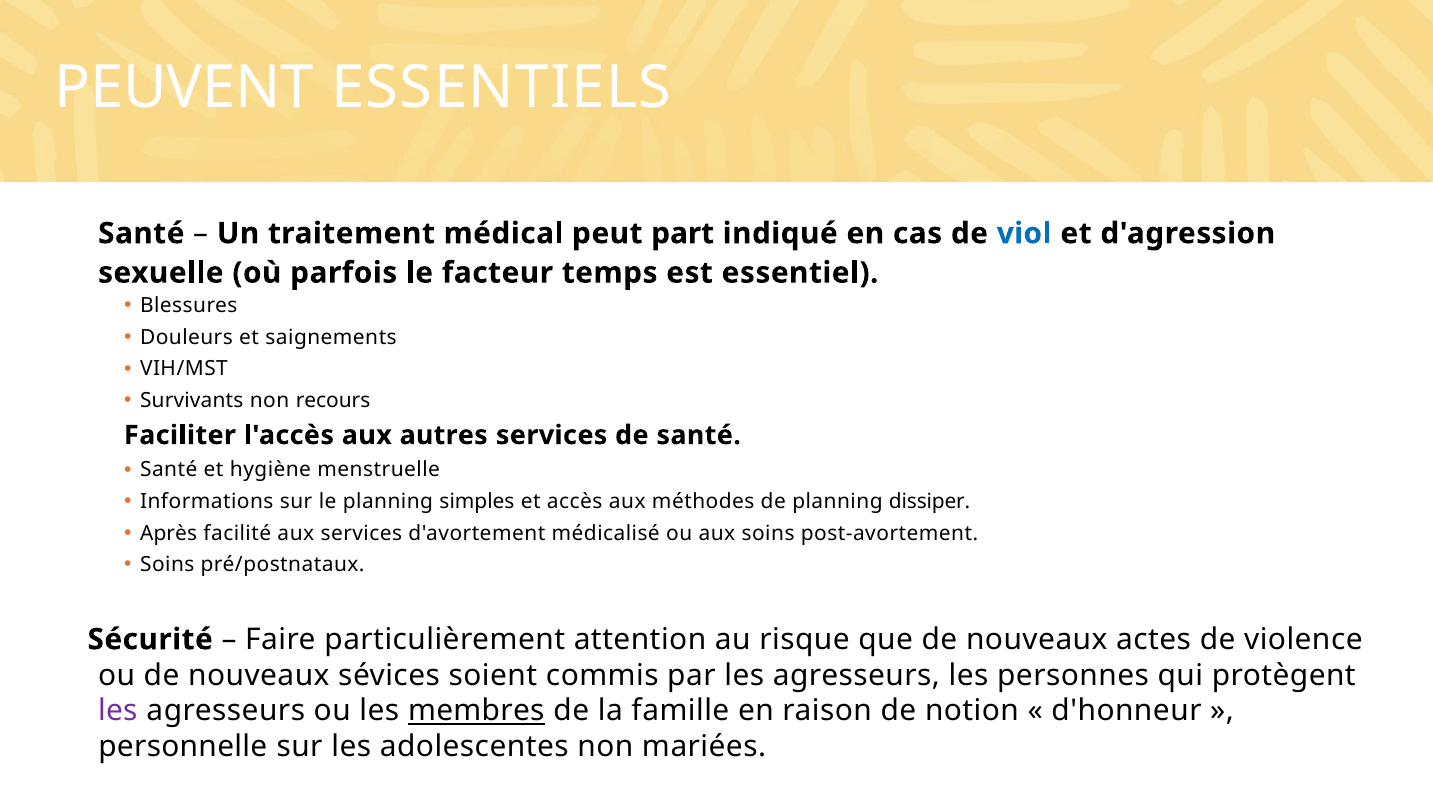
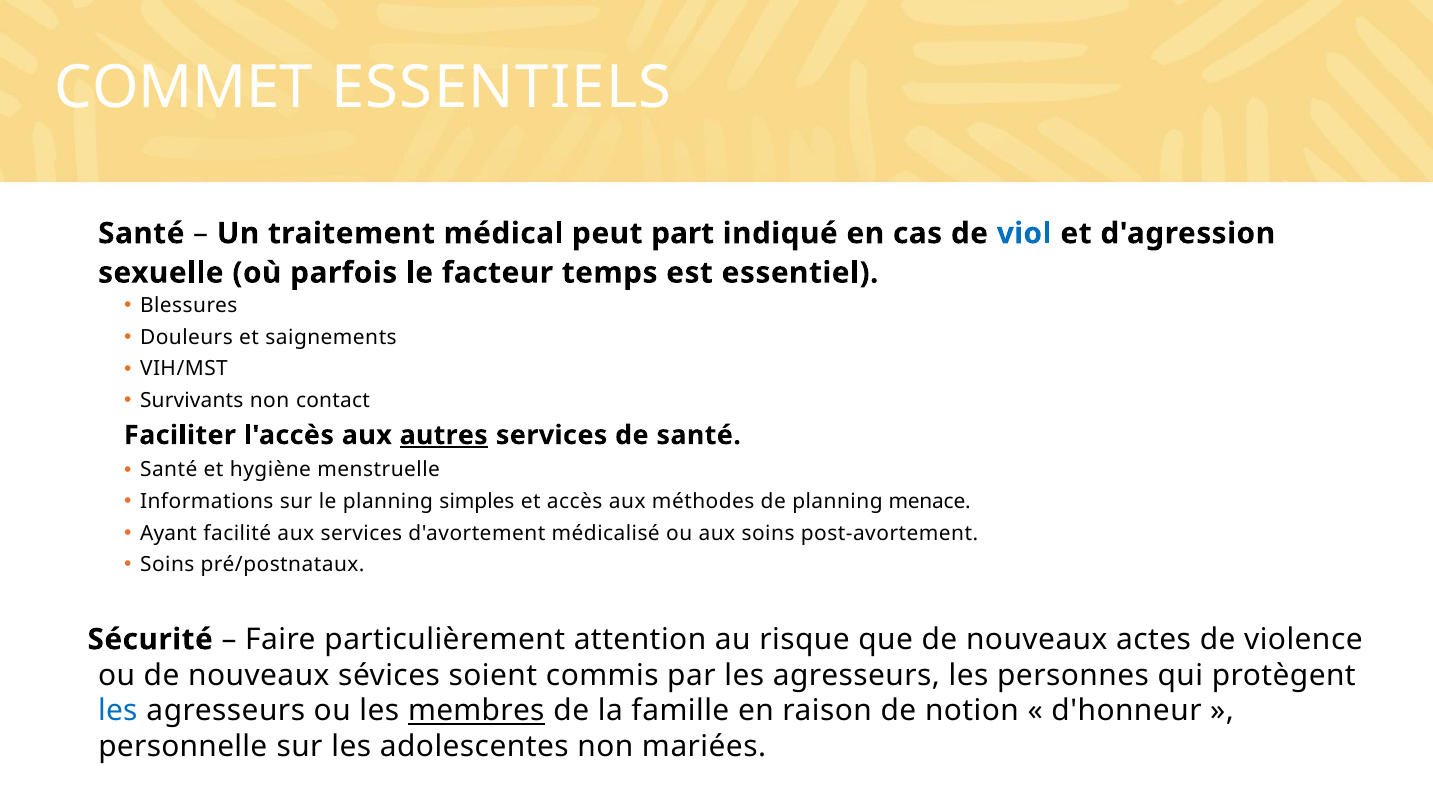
PEUVENT: PEUVENT -> COMMET (184, 88)
recours: recours -> contact (333, 401)
autres underline: none -> present (444, 435)
dissiper: dissiper -> menace (930, 502)
Après: Après -> Ayant (169, 533)
les colour: purple -> blue (118, 711)
